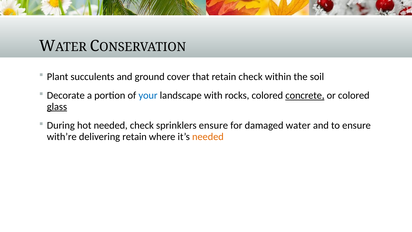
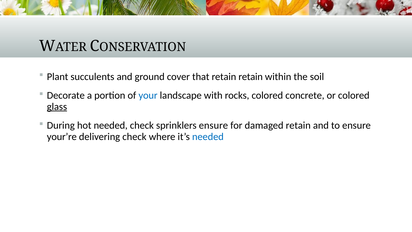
retain check: check -> retain (251, 77)
concrete underline: present -> none (305, 95)
damaged water: water -> retain (298, 125)
with’re: with’re -> your’re (62, 136)
delivering retain: retain -> check (134, 136)
needed colour: orange -> blue (208, 136)
